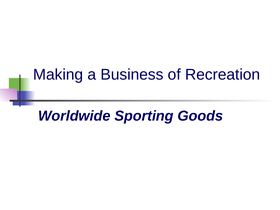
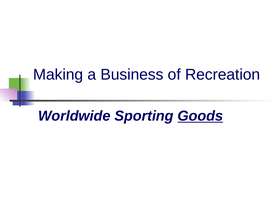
Goods underline: none -> present (200, 116)
